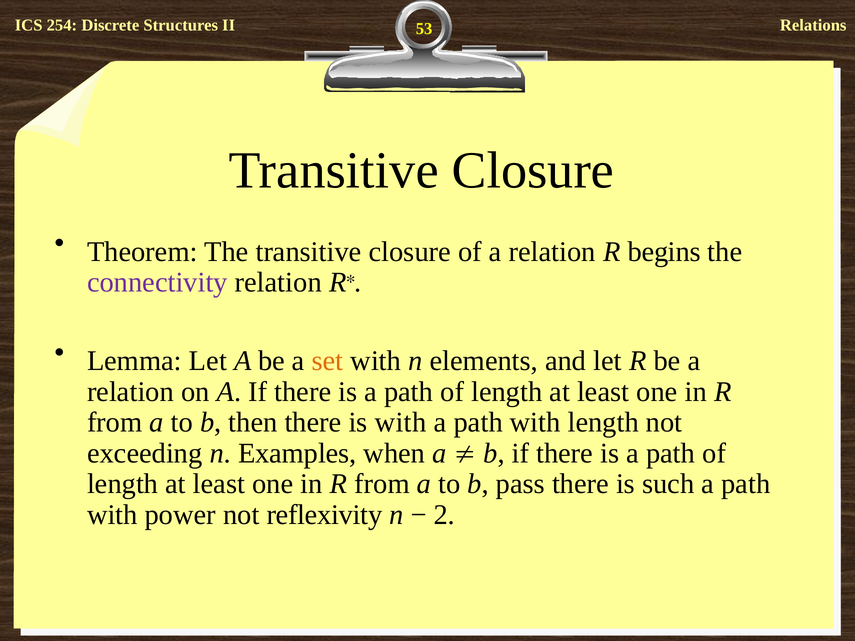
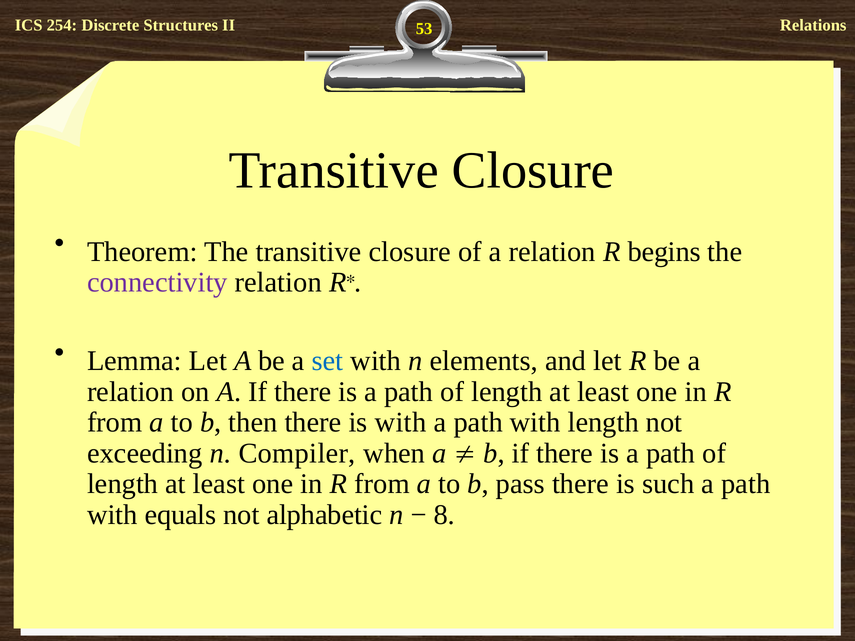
set colour: orange -> blue (328, 361)
Examples: Examples -> Compiler (297, 453)
power: power -> equals (180, 515)
reflexivity: reflexivity -> alphabetic (324, 515)
2: 2 -> 8 (444, 515)
